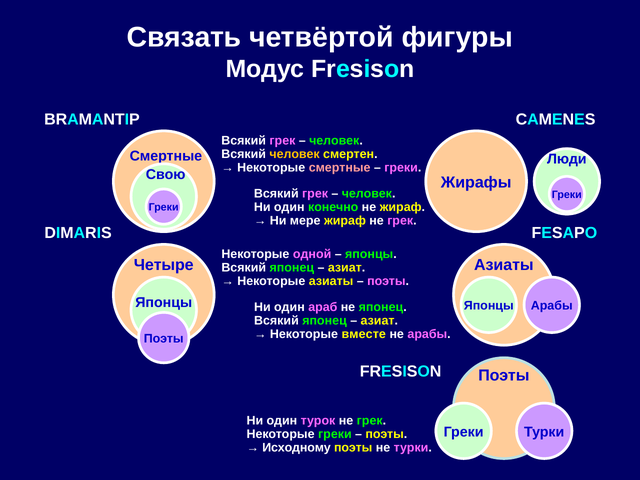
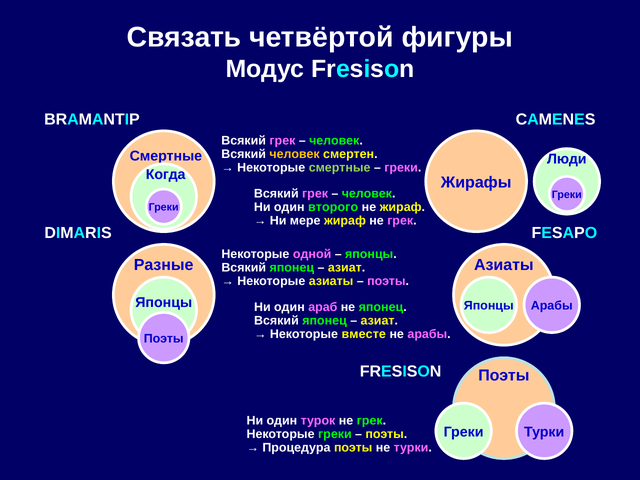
смертные colour: pink -> light green (340, 168)
Свою: Свою -> Когда (166, 174)
конечно: конечно -> второго (333, 207)
Четыре: Четыре -> Разные (164, 265)
Исходному: Исходному -> Процедура (296, 447)
